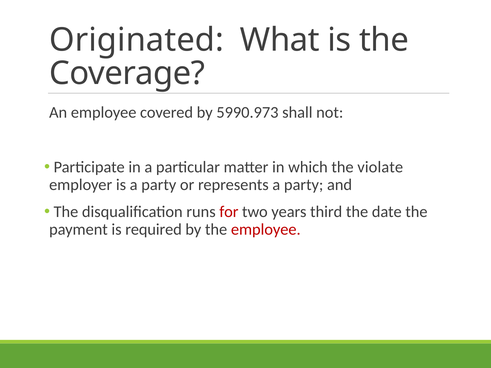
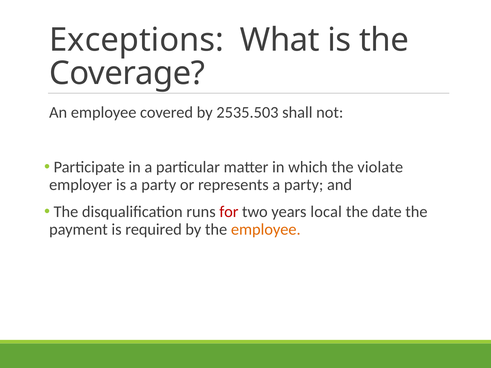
Originated: Originated -> Exceptions (137, 40)
5990.973: 5990.973 -> 2535.503 (247, 113)
third: third -> local (326, 212)
employee colour: red -> orange (266, 230)
